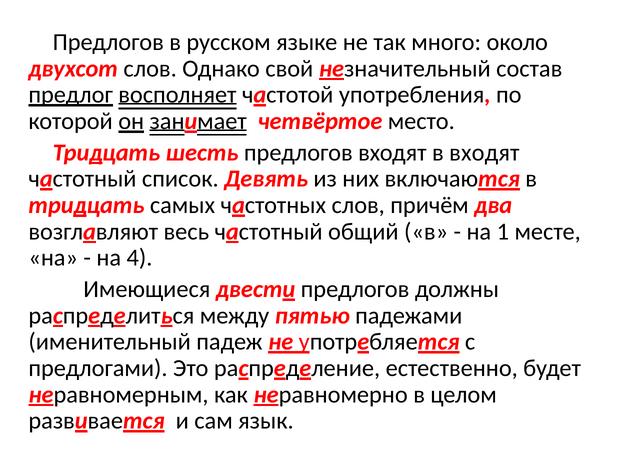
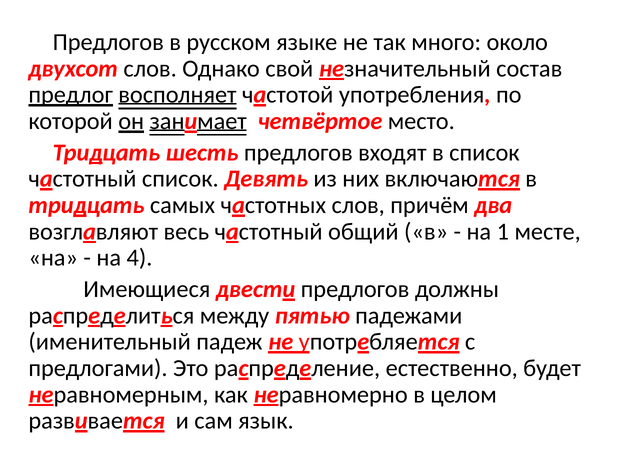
в входят: входят -> список (484, 153)
